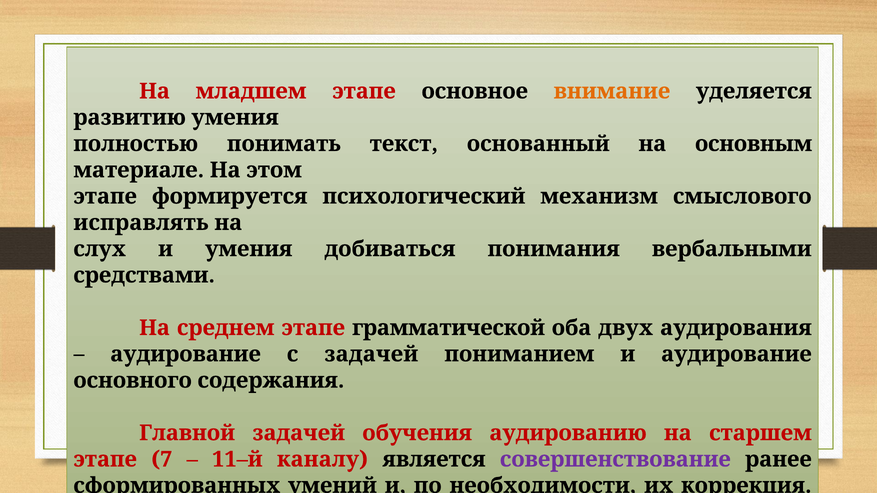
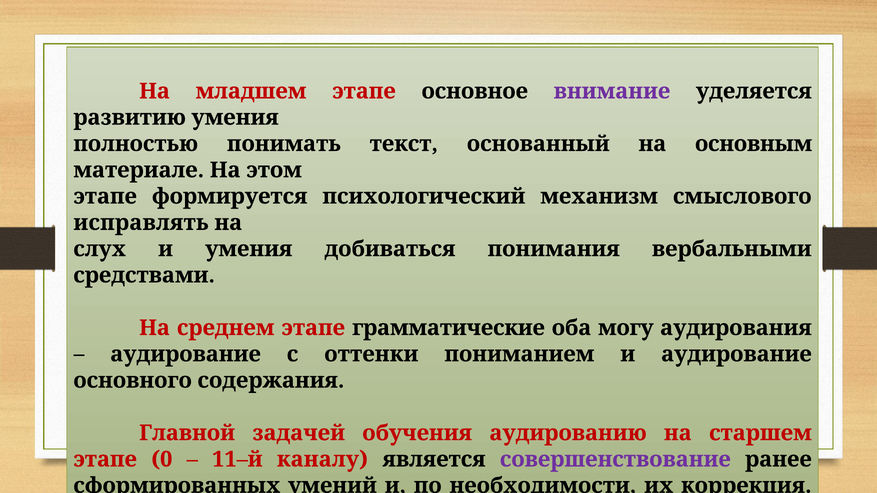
внимание colour: orange -> purple (612, 91)
грамматической: грамматической -> грамматические (449, 328)
двух: двух -> могу (626, 328)
с задачей: задачей -> оттенки (371, 354)
7: 7 -> 0 (162, 460)
